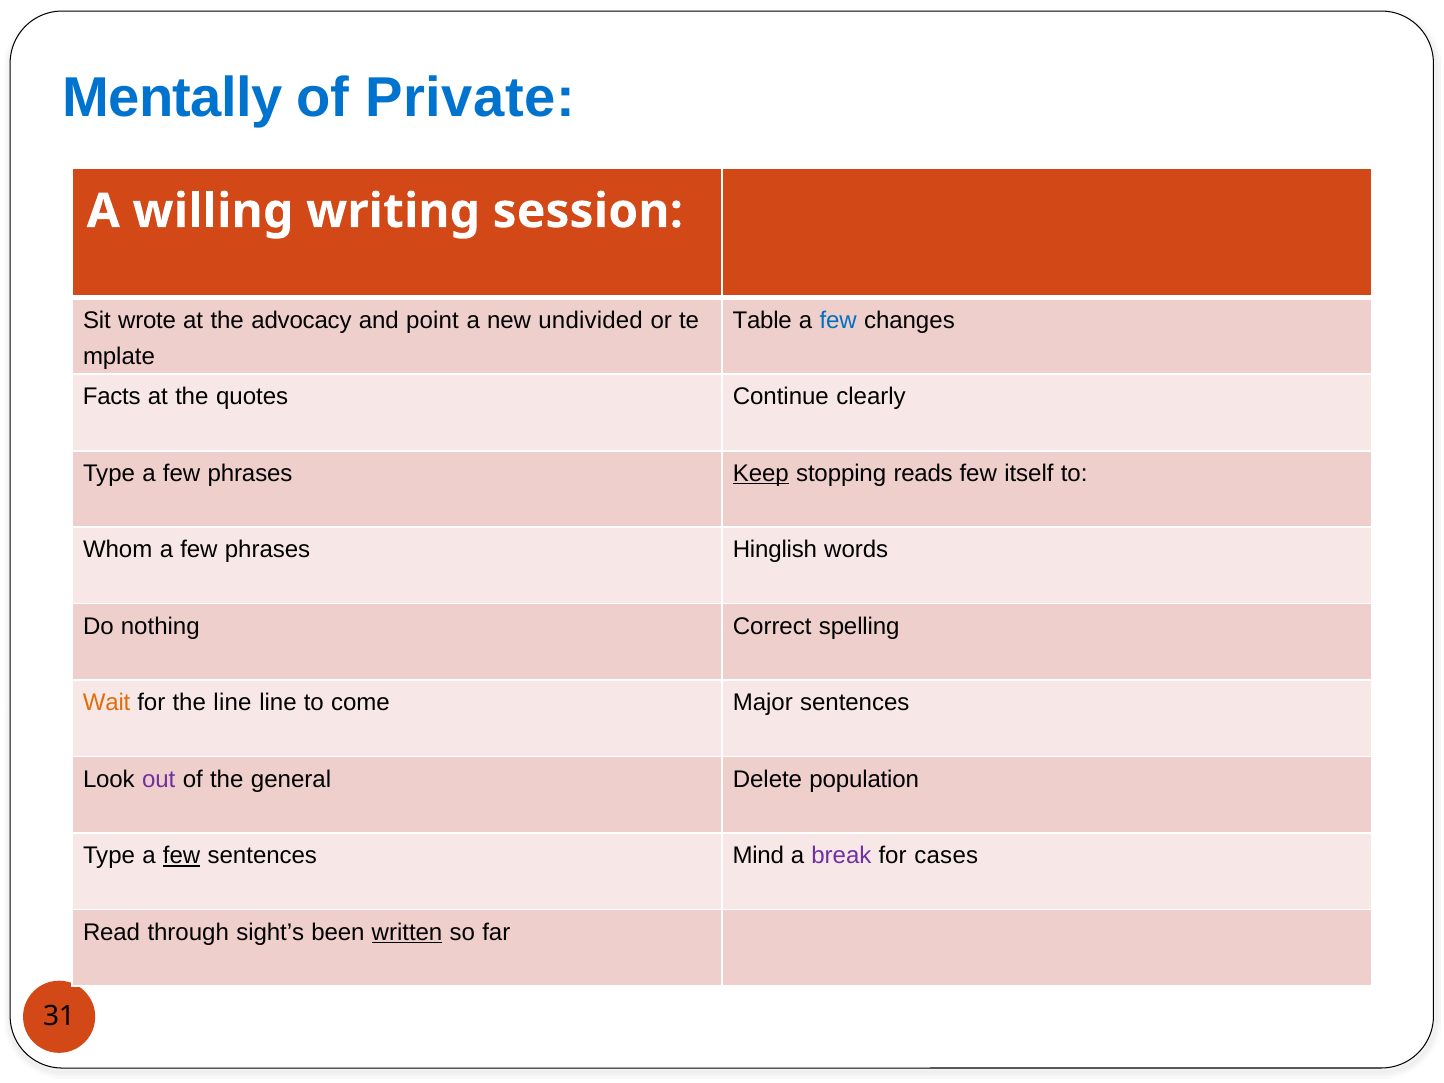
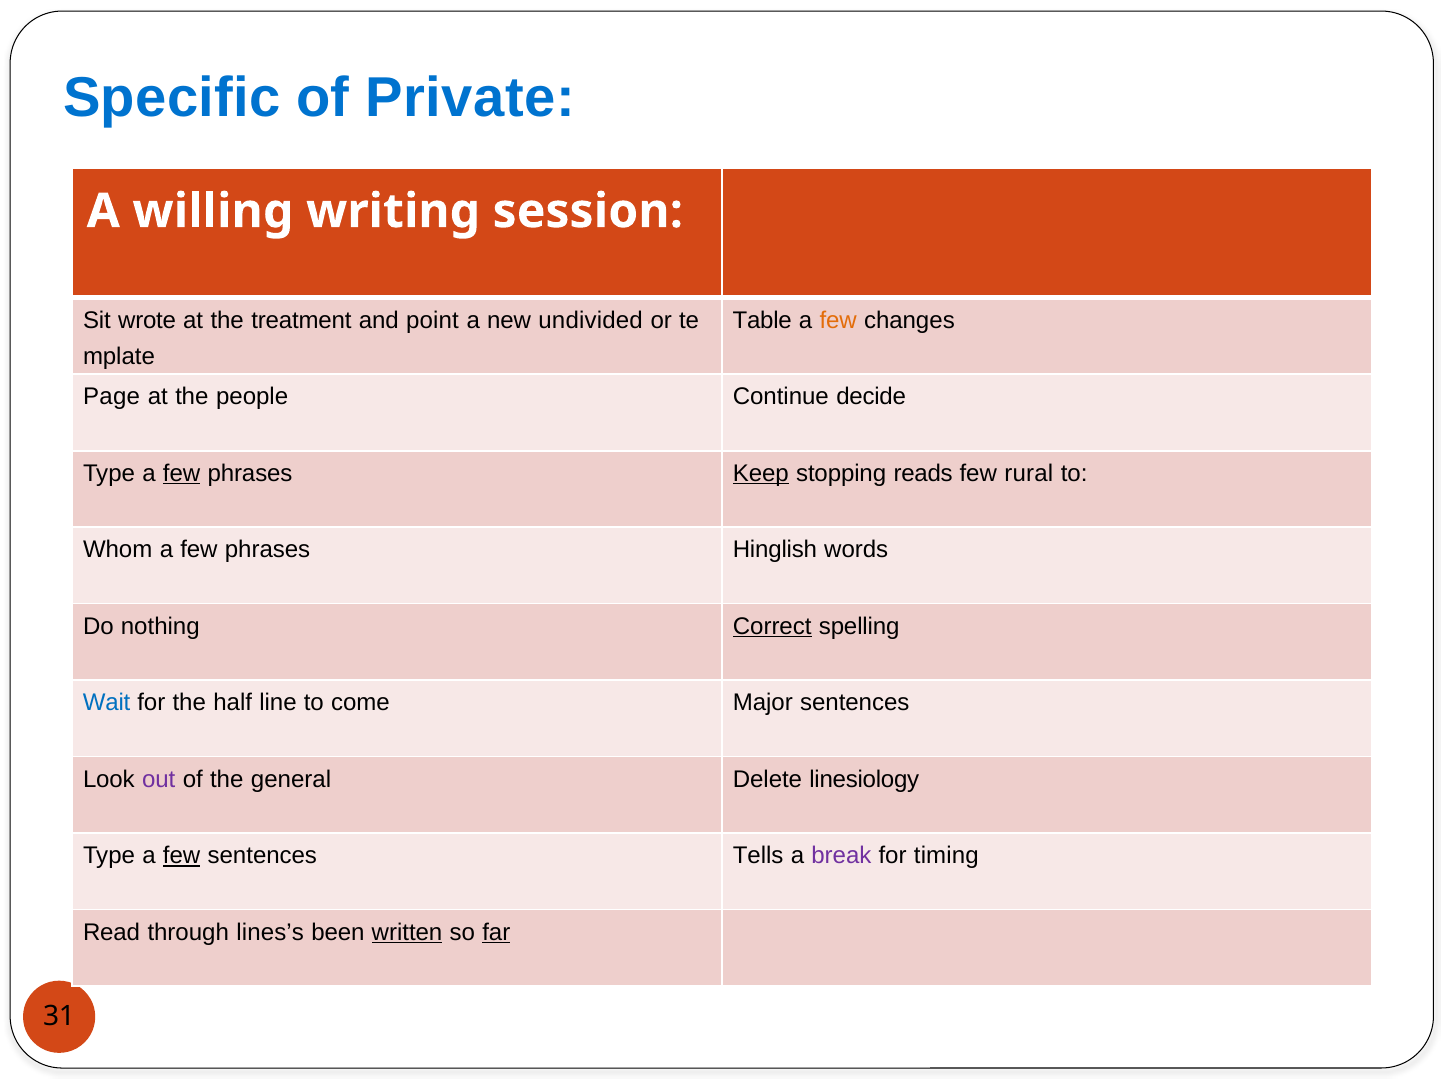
Mentally: Mentally -> Specific (172, 98)
few colour: blue -> orange (838, 320)
advocacy: advocacy -> treatment (301, 321)
Facts: Facts -> Page (112, 397)
quotes: quotes -> people (252, 397)
clearly: clearly -> decide (871, 397)
few underline: none -> present (182, 473)
itself: itself -> rural (1029, 473)
Correct underline: none -> present (772, 626)
Wait colour: orange -> blue (107, 703)
the line: line -> half (233, 703)
population: population -> linesiology (864, 779)
Mind: Mind -> Tells (758, 856)
cases: cases -> timing (946, 856)
sight’s: sight’s -> lines’s (270, 932)
far underline: none -> present (496, 932)
